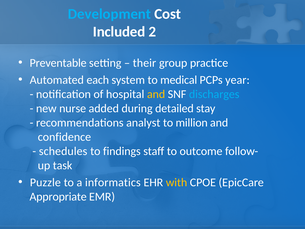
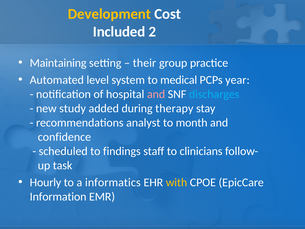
Development colour: light blue -> yellow (109, 14)
Preventable: Preventable -> Maintaining (58, 63)
each: each -> level (98, 80)
and colour: yellow -> pink (156, 94)
nurse: nurse -> study (73, 108)
detailed: detailed -> therapy (174, 108)
million: million -> month (192, 123)
schedules: schedules -> scheduled (63, 151)
outcome: outcome -> clinicians (201, 151)
Puzzle: Puzzle -> Hourly (45, 182)
Appropriate: Appropriate -> Information (58, 196)
